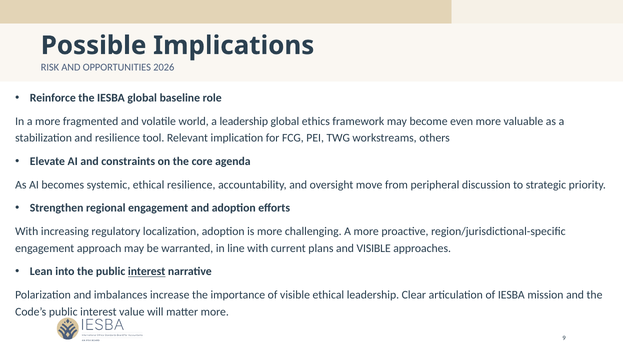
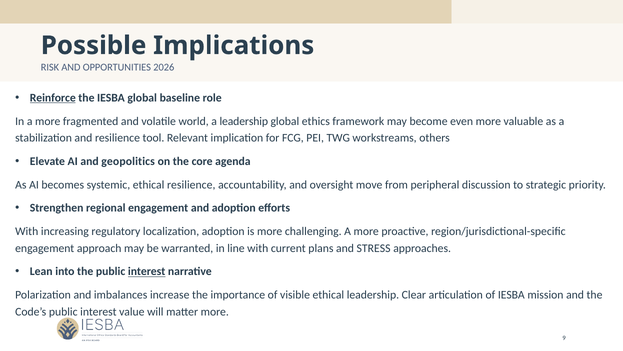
Reinforce underline: none -> present (53, 98)
constraints: constraints -> geopolitics (128, 161)
and VISIBLE: VISIBLE -> STRESS (374, 248)
